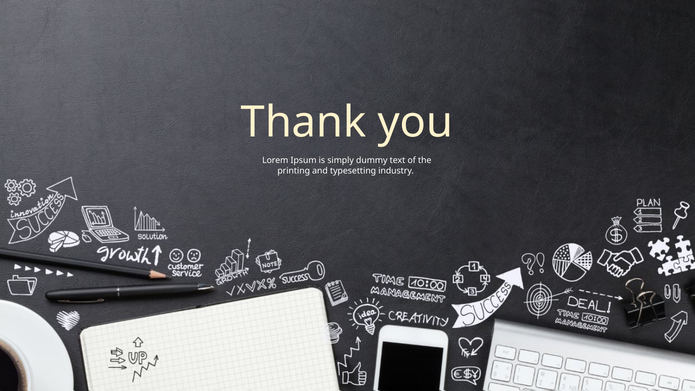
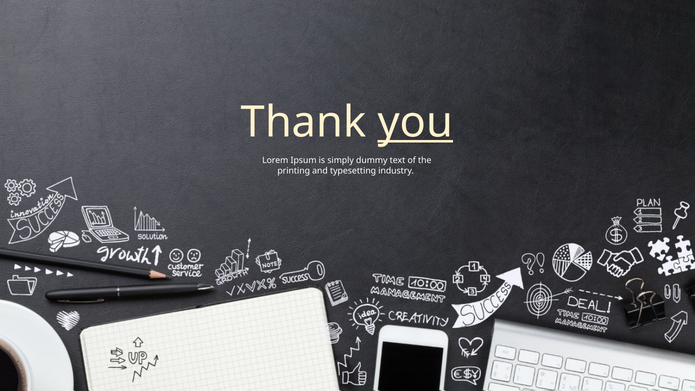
you underline: none -> present (415, 123)
